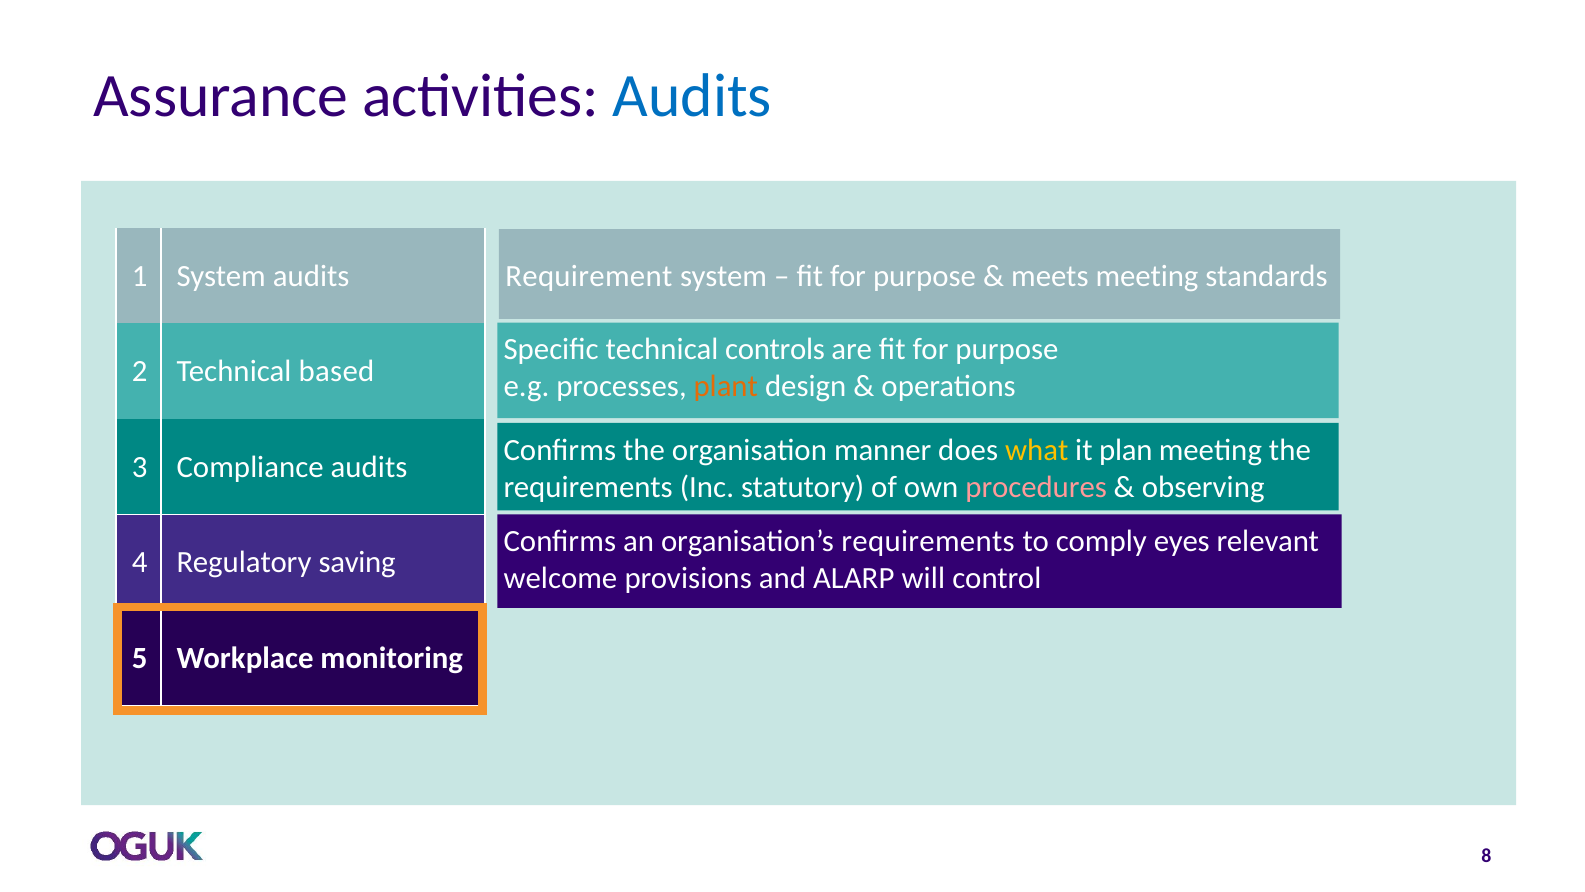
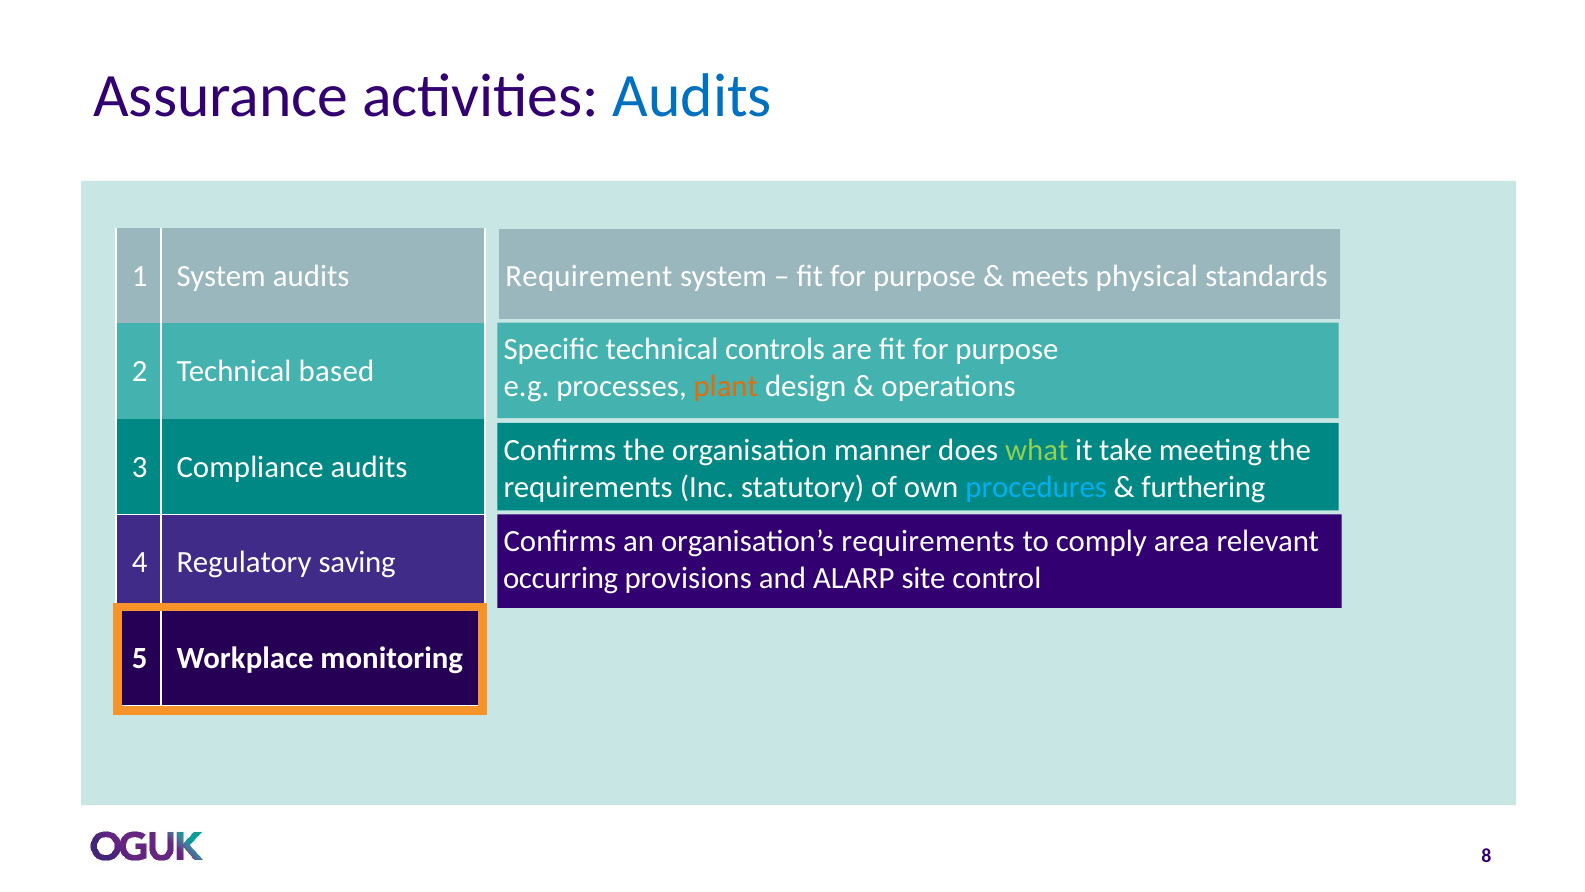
meets meeting: meeting -> physical (1147, 276)
what colour: yellow -> light green (1037, 450)
plan: plan -> take (1126, 450)
procedures colour: pink -> light blue (1036, 487)
observing: observing -> furthering (1203, 487)
eyes: eyes -> area (1182, 541)
welcome: welcome -> occurring (561, 578)
will: will -> site (924, 578)
